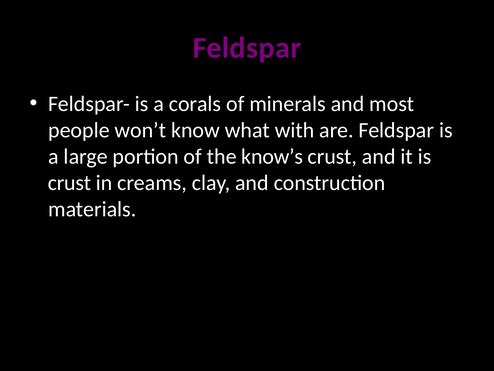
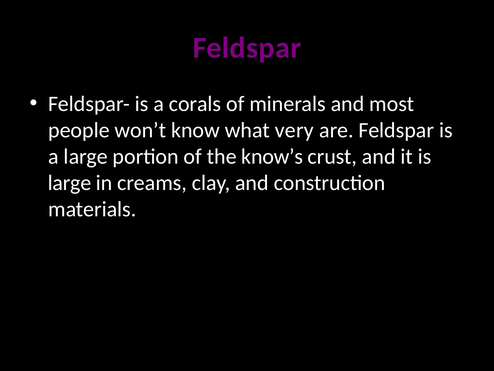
with: with -> very (294, 130)
crust: crust -> large (70, 183)
